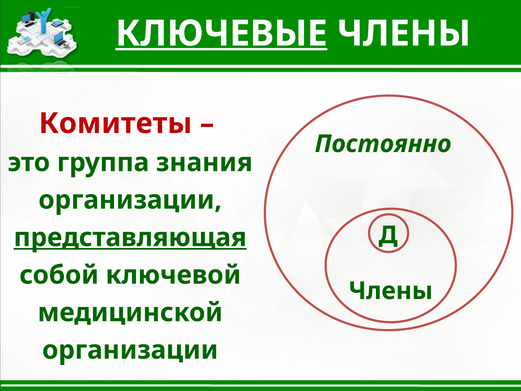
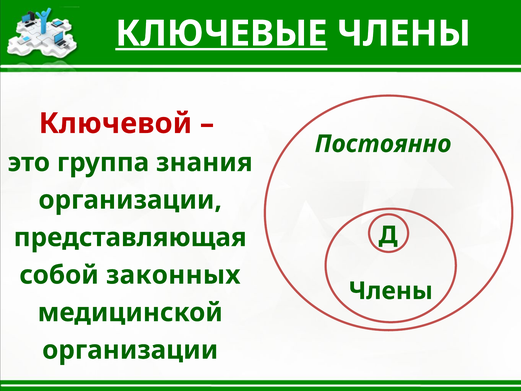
Комитеты: Комитеты -> Ключевой (115, 123)
представляющая underline: present -> none (130, 237)
ключевой: ключевой -> законных (173, 275)
